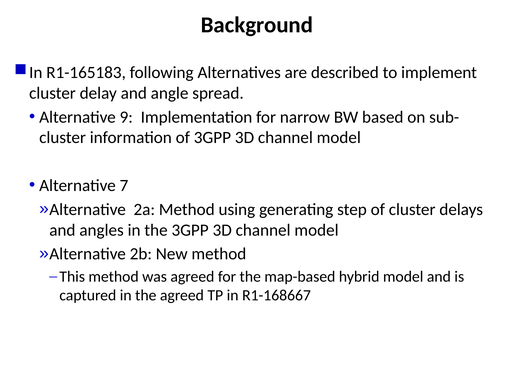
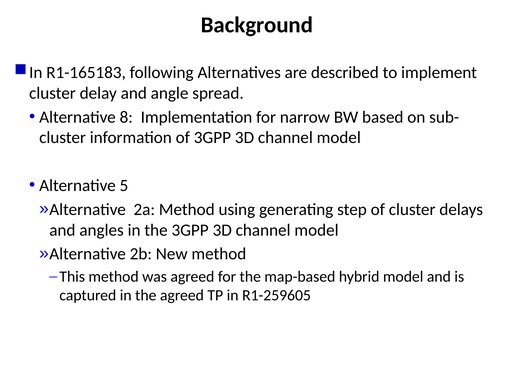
9: 9 -> 8 (126, 117)
7: 7 -> 5 (124, 186)
R1-168667: R1-168667 -> R1-259605 (277, 296)
